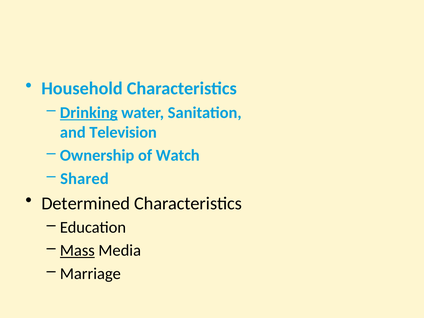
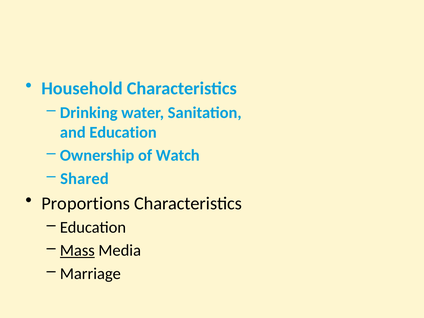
Drinking underline: present -> none (89, 113)
and Television: Television -> Education (123, 132)
Determined: Determined -> Proportions (86, 203)
